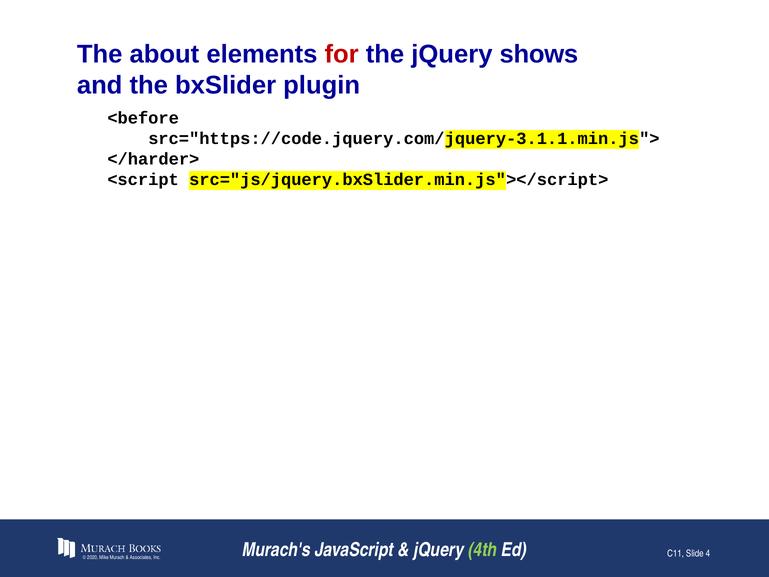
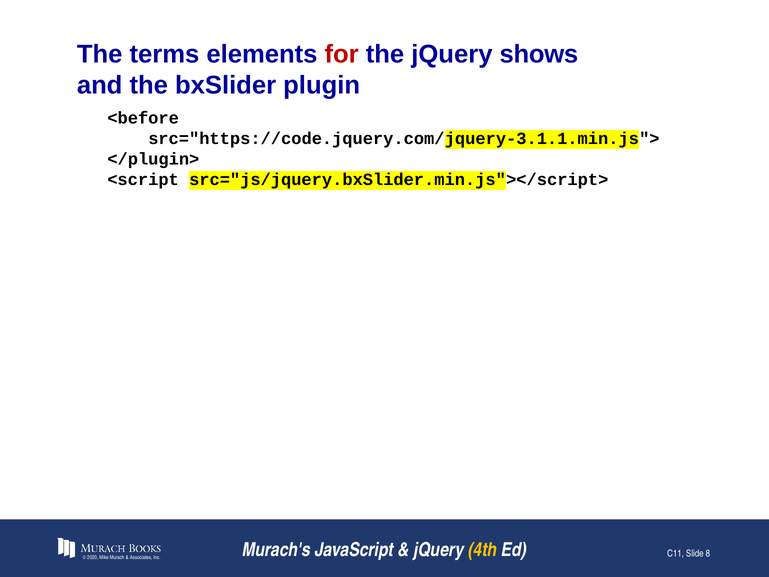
about: about -> terms (164, 54)
</harder>: </harder> -> </plugin> (153, 159)
4th colour: light green -> yellow (483, 550)
4: 4 -> 8 (708, 553)
